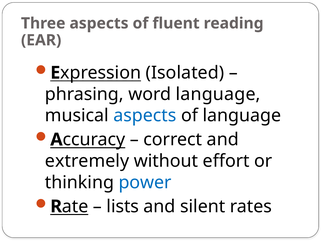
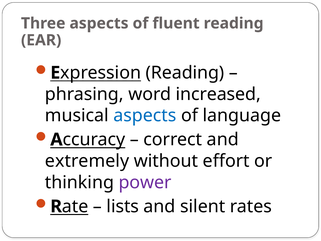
Isolated: Isolated -> Reading (185, 73)
word language: language -> increased (218, 94)
power colour: blue -> purple (145, 182)
